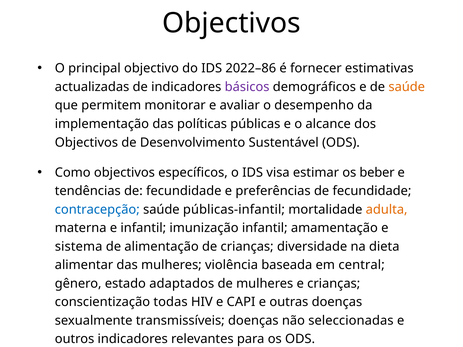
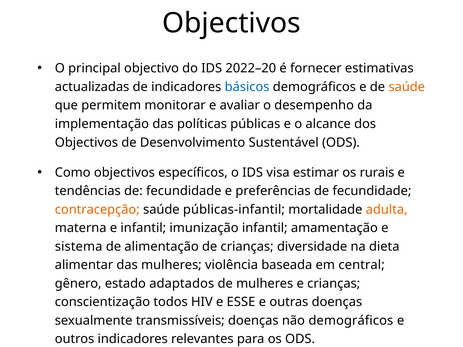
2022–86: 2022–86 -> 2022–20 (251, 68)
básicos colour: purple -> blue (247, 87)
beber: beber -> rurais (377, 173)
contracepção colour: blue -> orange (97, 210)
todas: todas -> todos (171, 302)
CAPI: CAPI -> ESSE (241, 302)
não seleccionadas: seleccionadas -> demográficos (351, 321)
